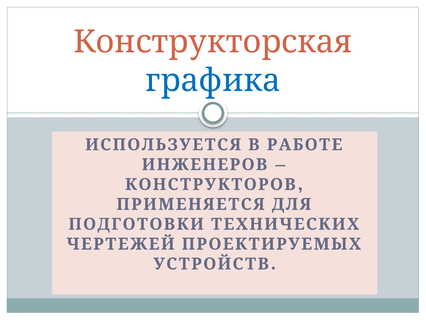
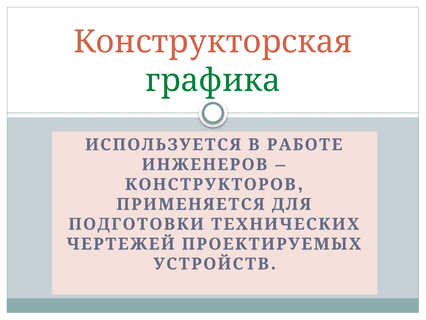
графика colour: blue -> green (213, 80)
